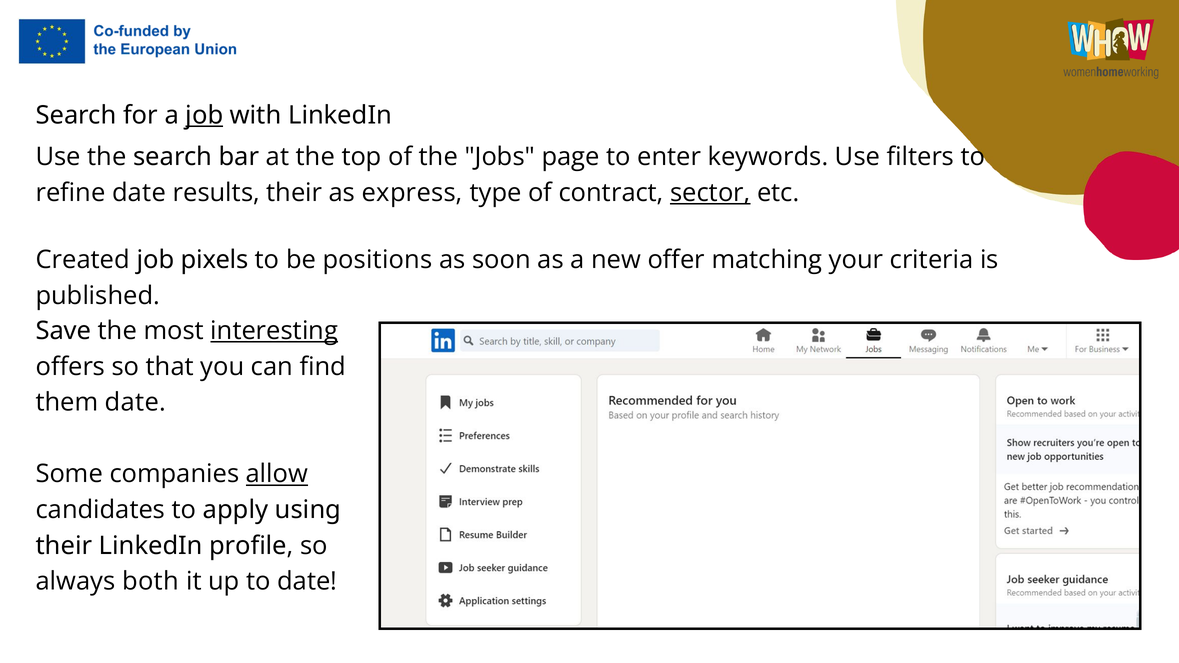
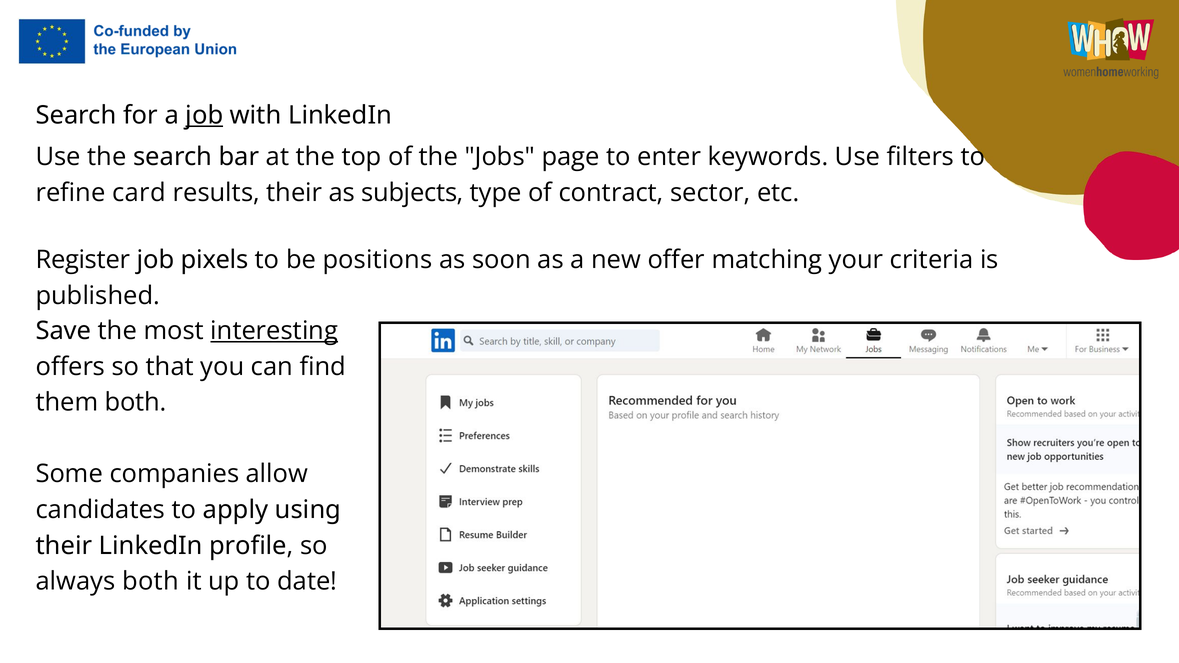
refine date: date -> card (139, 193)
express: express -> subjects (412, 193)
sector underline: present -> none (710, 193)
Created: Created -> Register (83, 260)
them date: date -> both (136, 403)
allow underline: present -> none (277, 474)
